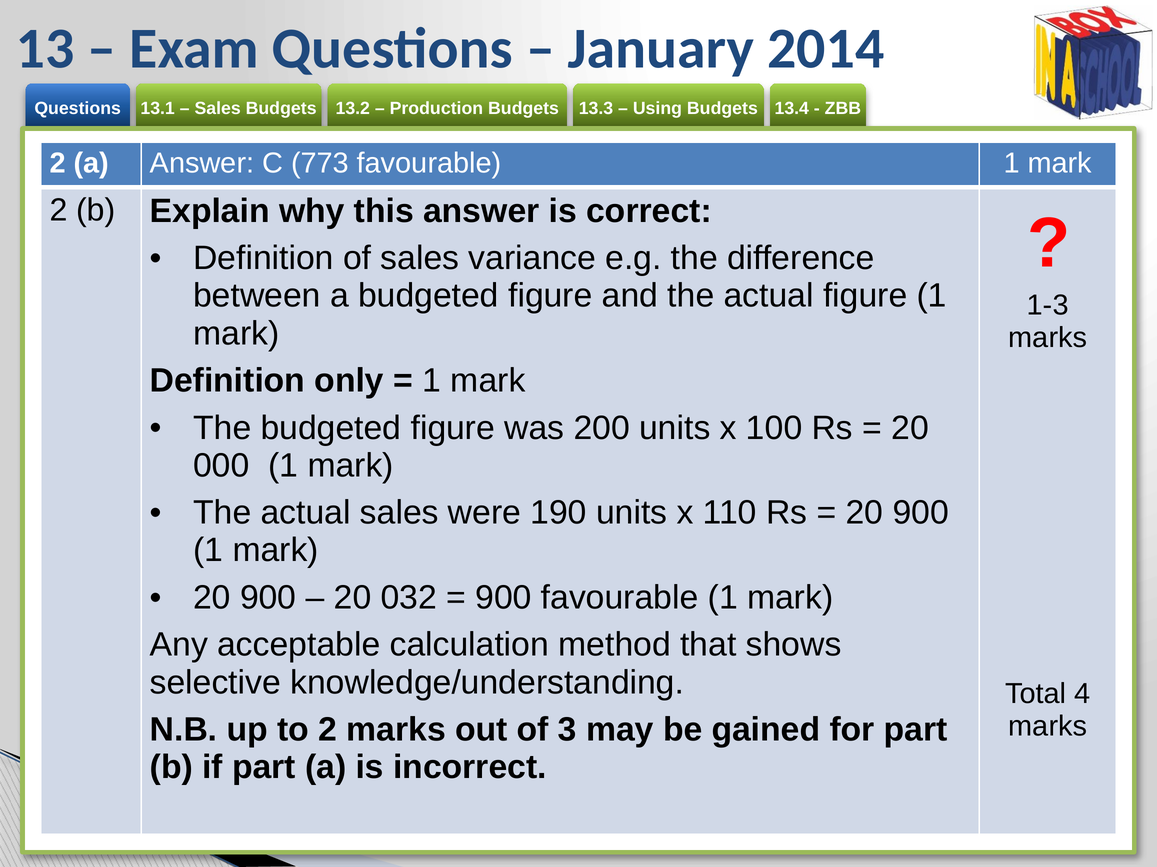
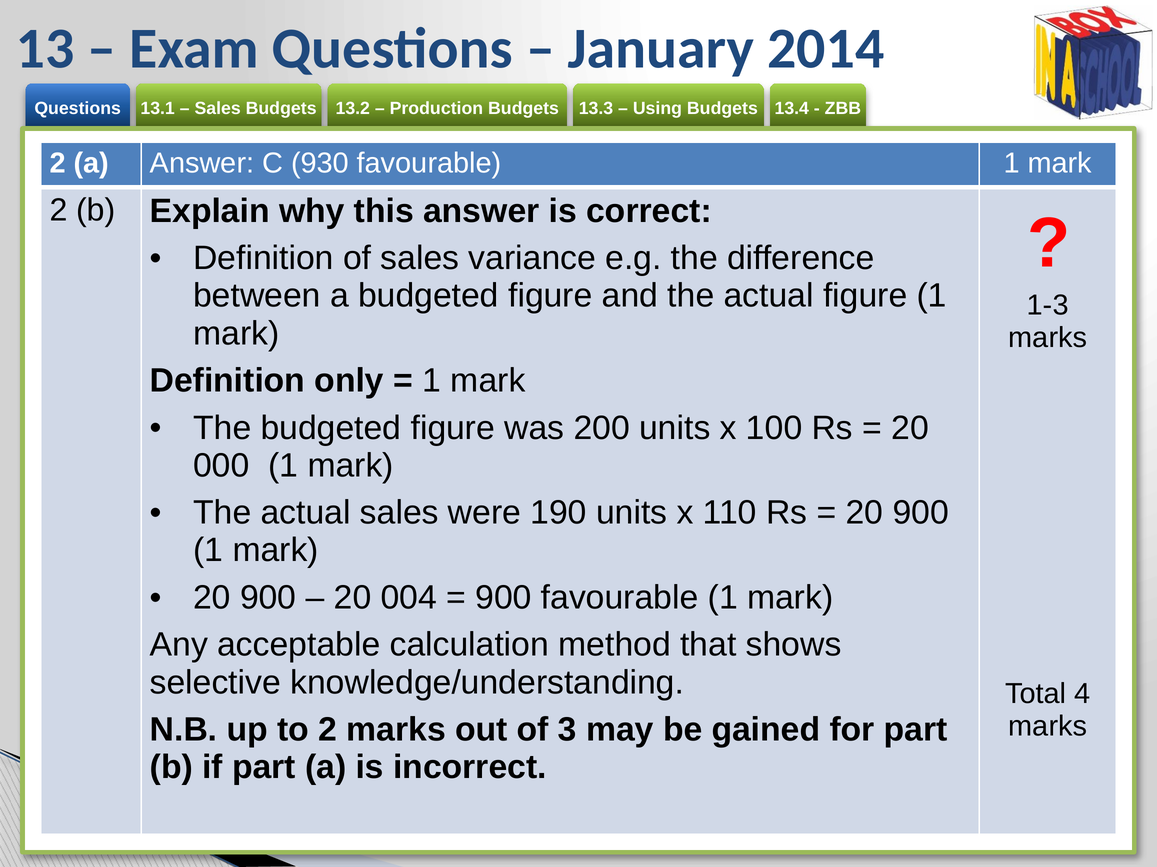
773: 773 -> 930 (320, 163)
032: 032 -> 004 (409, 598)
